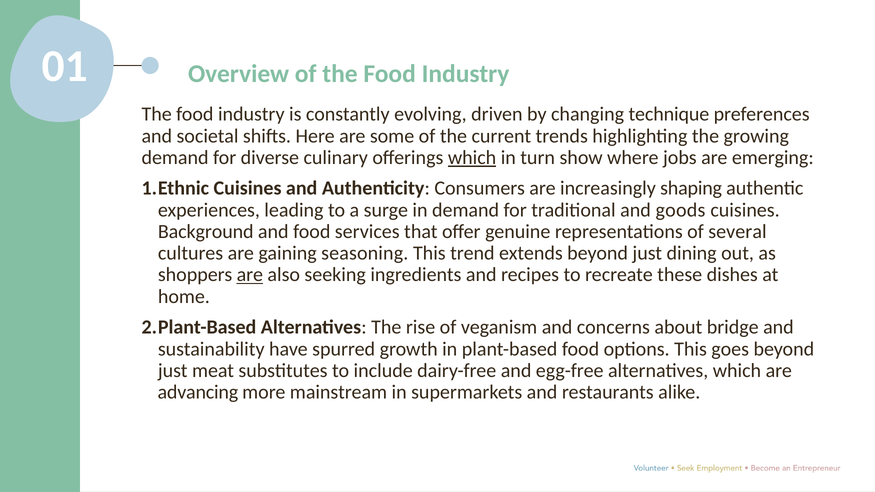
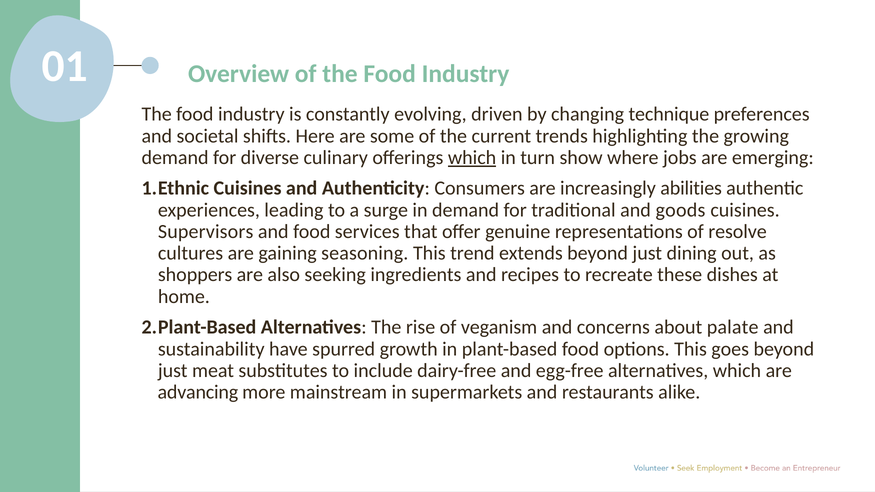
shaping: shaping -> abilities (691, 188)
Background: Background -> Supervisors (206, 232)
several: several -> resolve (738, 232)
are underline: present -> none (250, 275)
bridge: bridge -> palate (733, 327)
